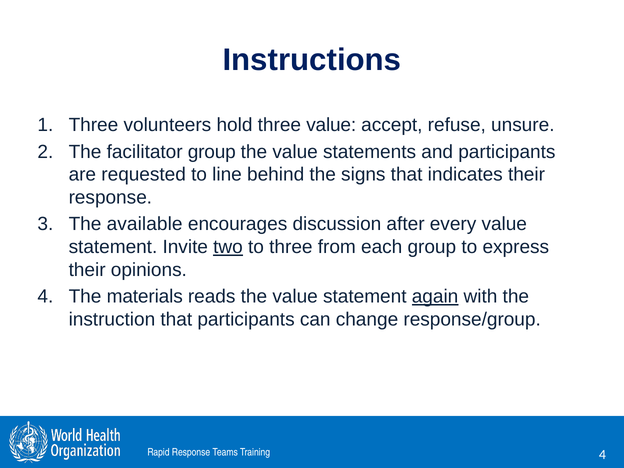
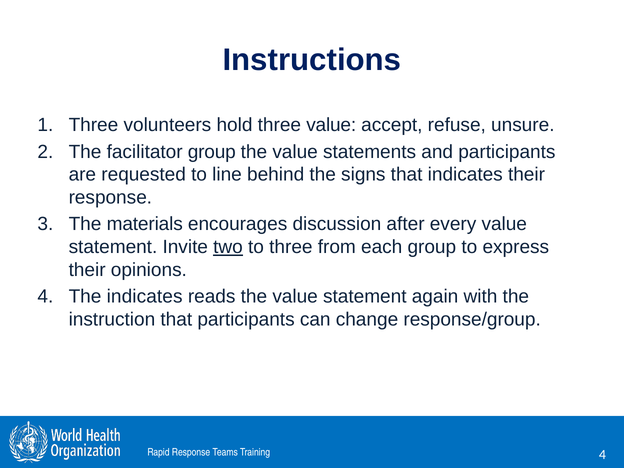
available: available -> materials (145, 224)
The materials: materials -> indicates (145, 297)
again underline: present -> none (435, 297)
